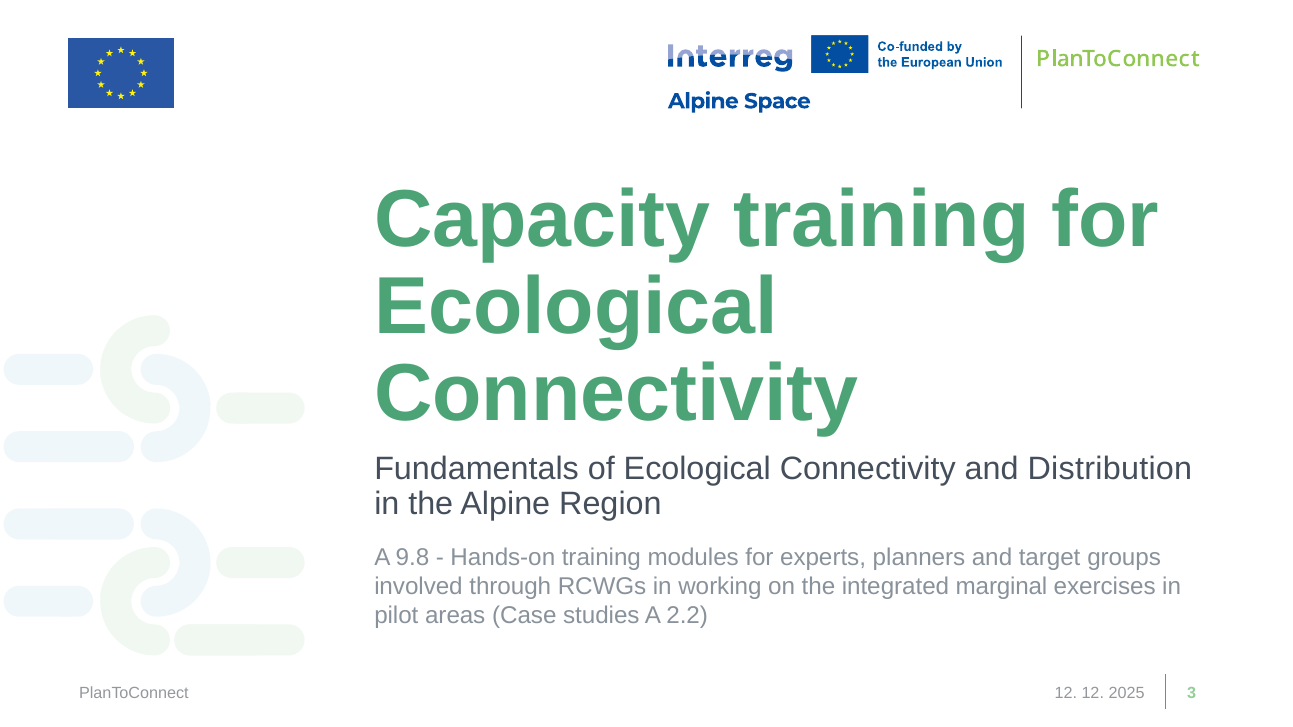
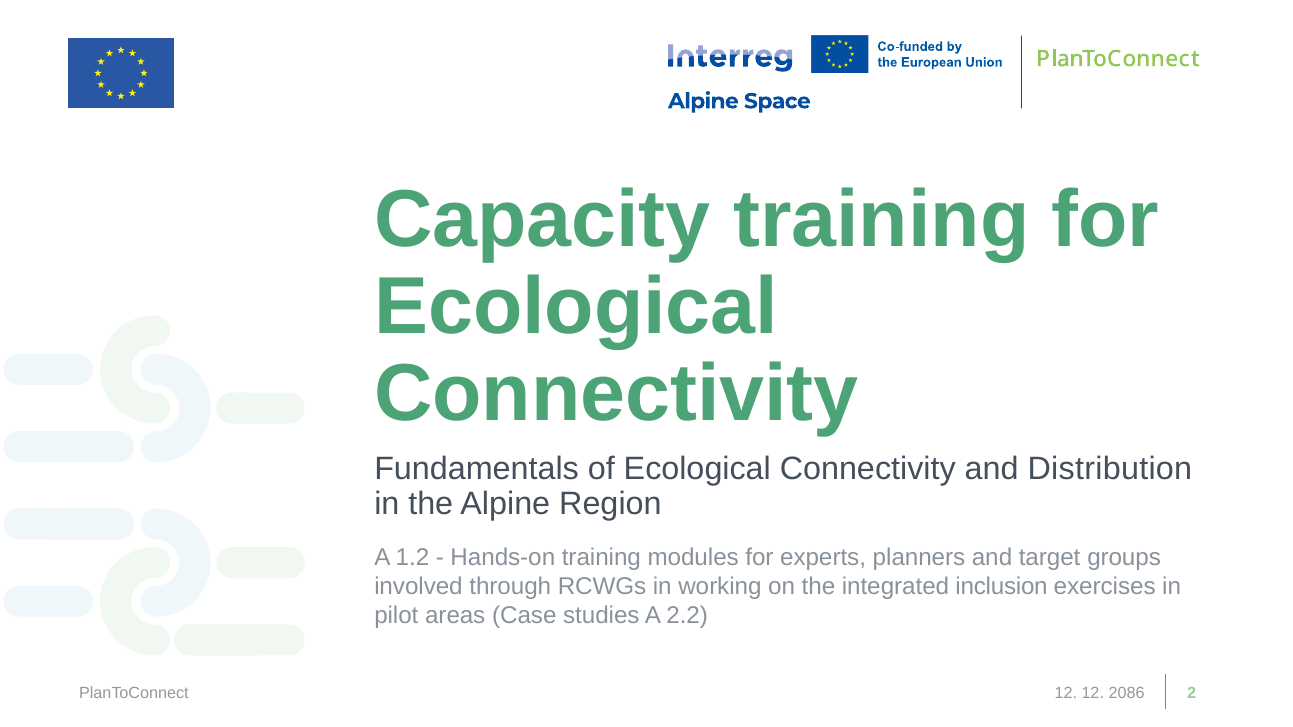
9.8: 9.8 -> 1.2 (412, 558)
marginal: marginal -> inclusion (1002, 587)
2025: 2025 -> 2086 (1127, 693)
3: 3 -> 2 (1192, 693)
